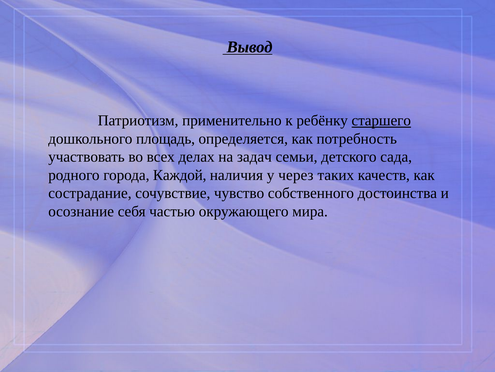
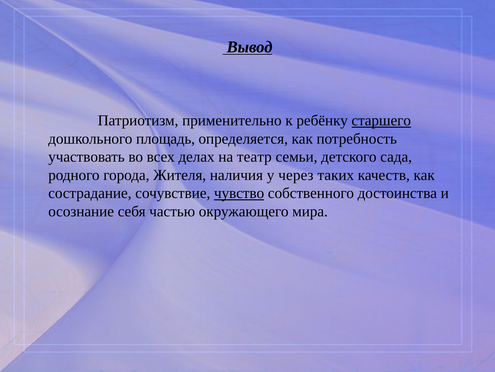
задач: задач -> театр (254, 157)
Каждой: Каждой -> Жителя (180, 175)
чувство underline: none -> present (239, 193)
